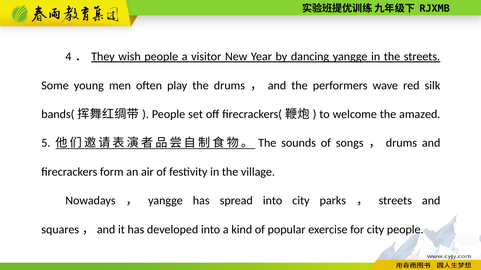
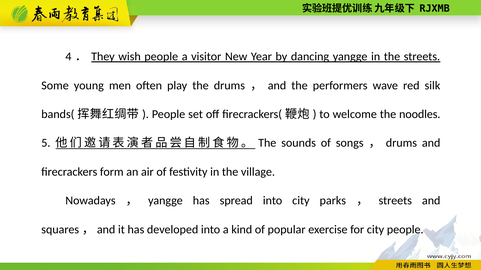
amazed: amazed -> noodles (420, 114)
